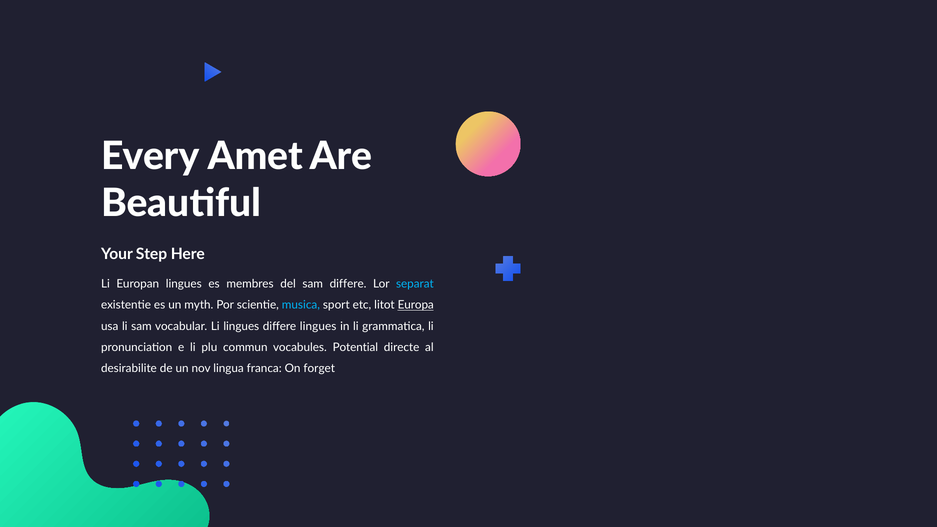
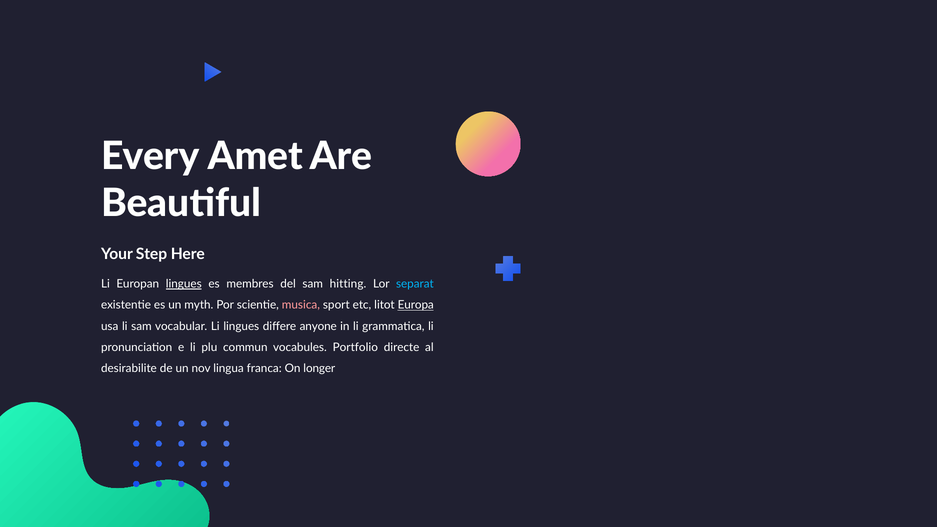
lingues underline: none -> present (184, 284)
sam differe: differe -> hitting (348, 284)
musica colour: light blue -> pink (301, 305)
lingues: lingues -> anyone (318, 326)
Potential: Potential -> Portfolio (355, 347)
forget: forget -> longer (319, 368)
